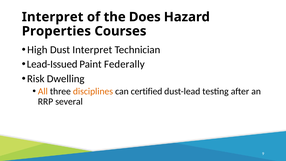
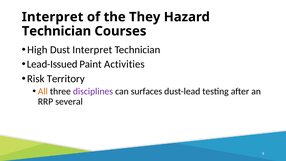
Does: Does -> They (145, 17)
Properties: Properties -> Technician (56, 31)
Federally: Federally -> Activities (124, 64)
Dwelling: Dwelling -> Territory (66, 79)
disciplines colour: orange -> purple (93, 91)
certified: certified -> surfaces (147, 91)
